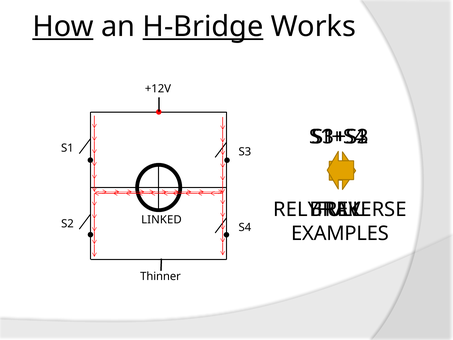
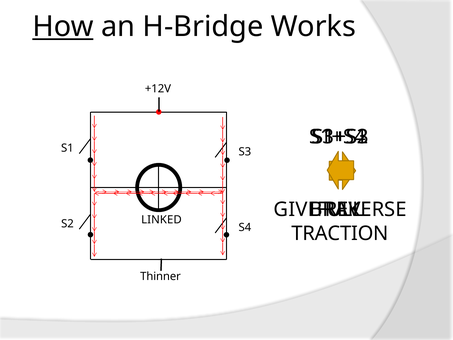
H-Bridge underline: present -> none (203, 27)
RELY: RELY -> GIVE (296, 209)
EXAMPLES: EXAMPLES -> TRACTION (340, 233)
